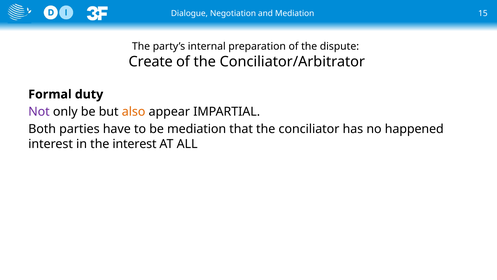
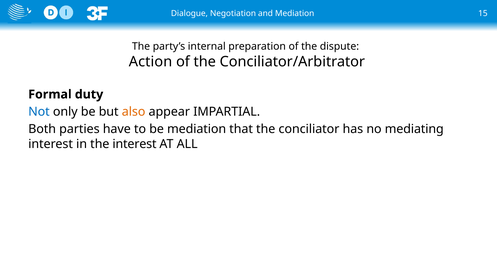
Create: Create -> Action (151, 62)
Not colour: purple -> blue (39, 112)
happened: happened -> mediating (414, 129)
